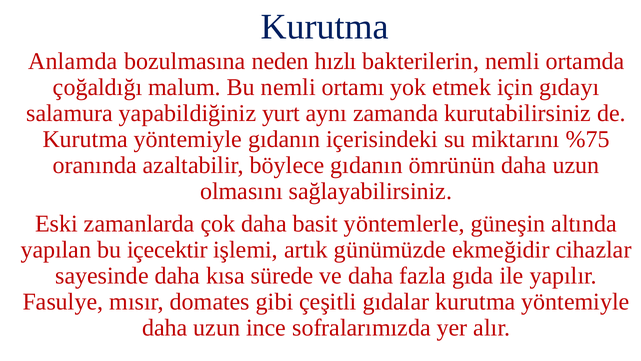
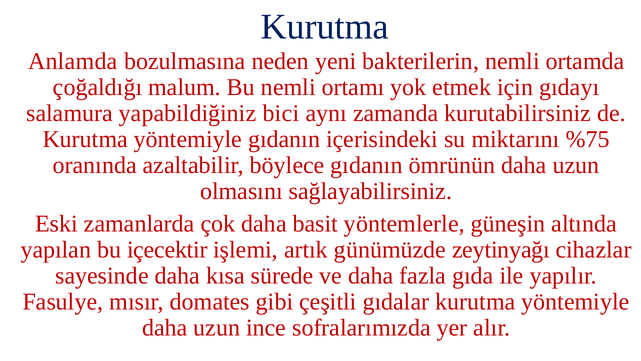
hızlı: hızlı -> yeni (336, 61)
yurt: yurt -> bici (281, 113)
ekmeğidir: ekmeğidir -> zeytinyağı (501, 250)
